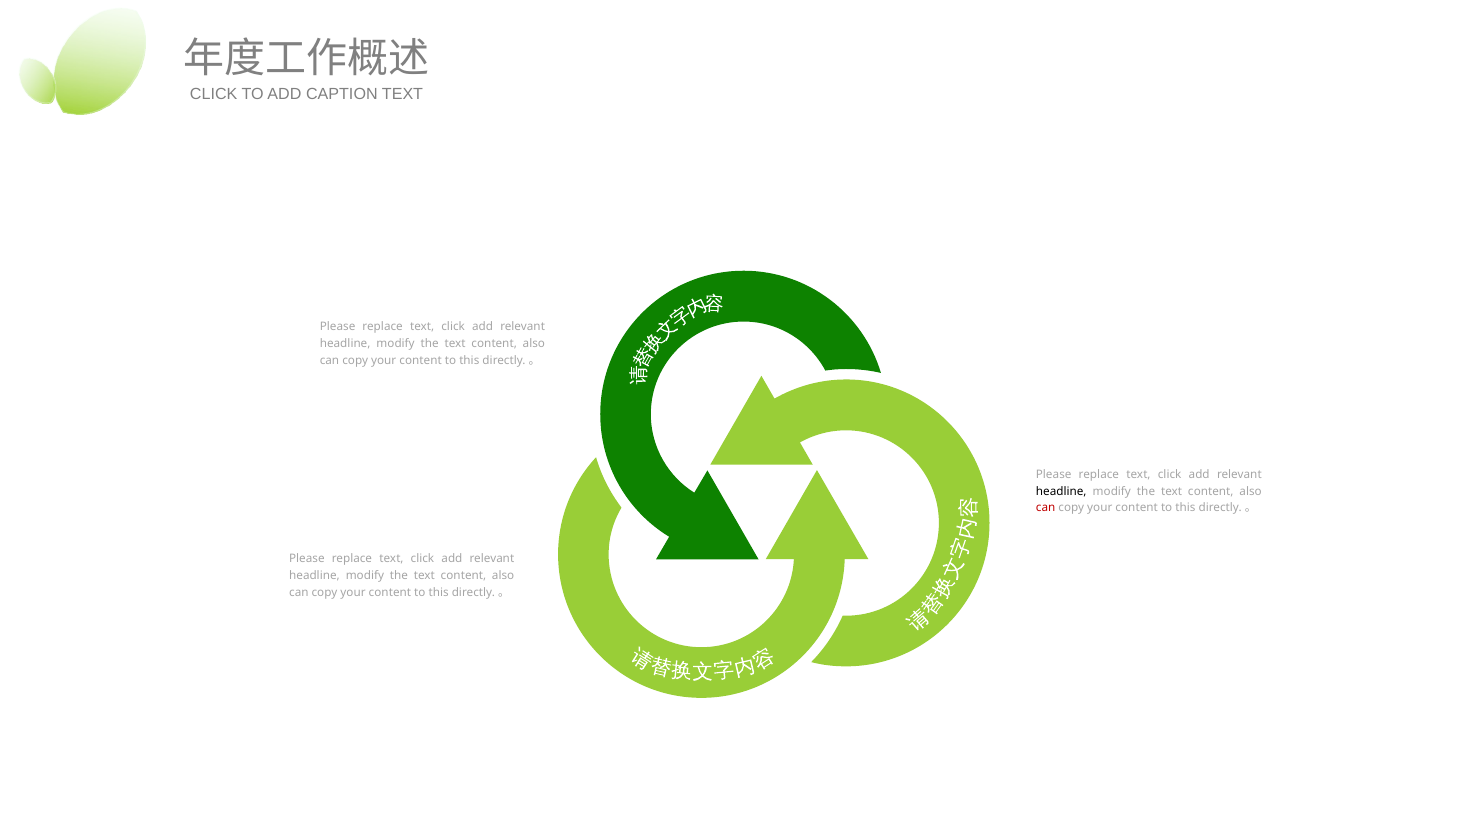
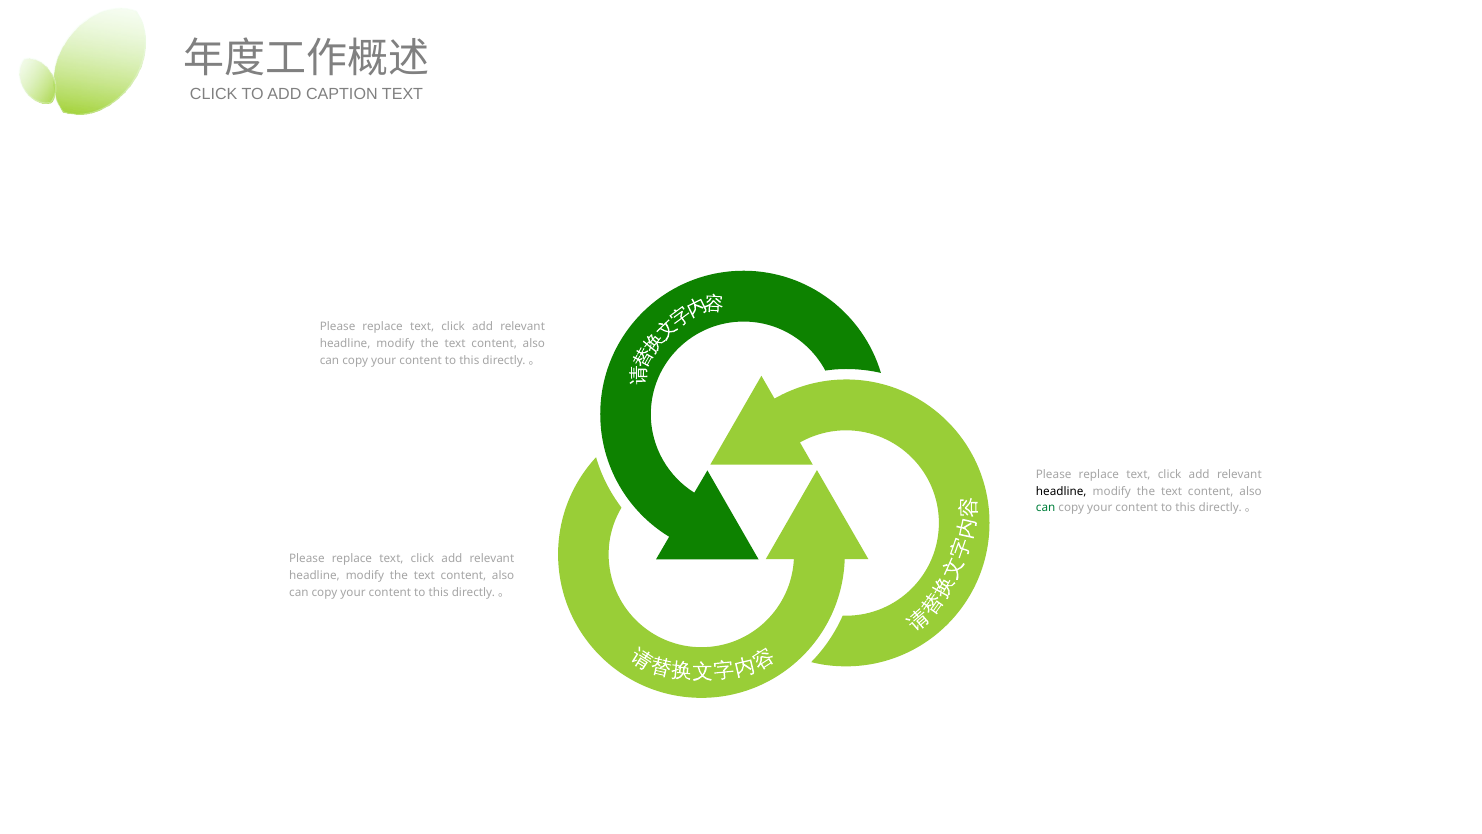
can colour: red -> green (1046, 508)
